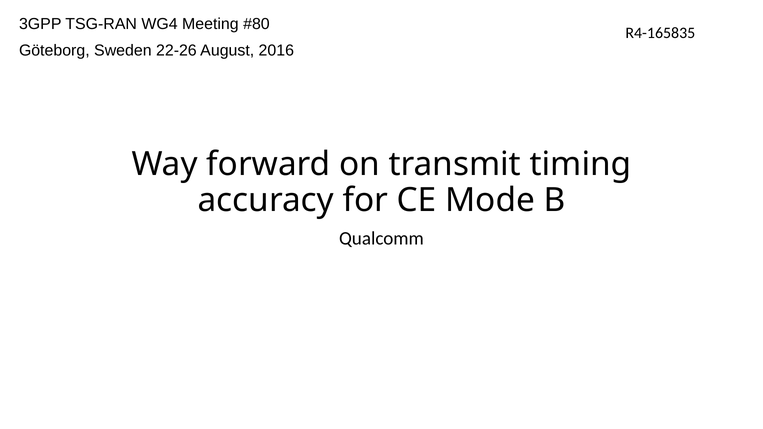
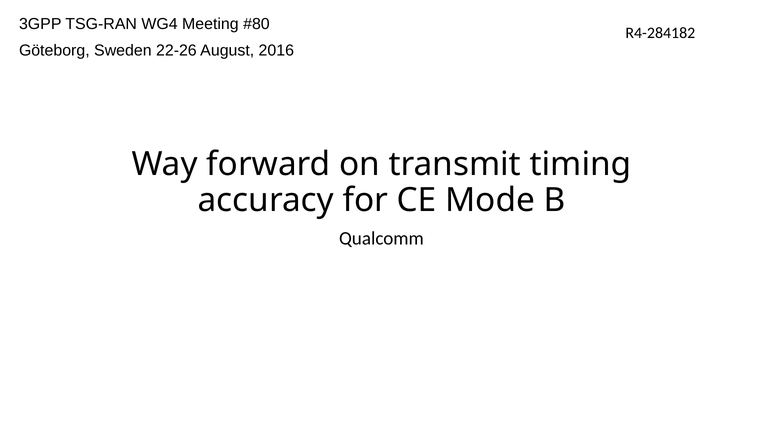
R4-165835: R4-165835 -> R4-284182 (660, 33)
